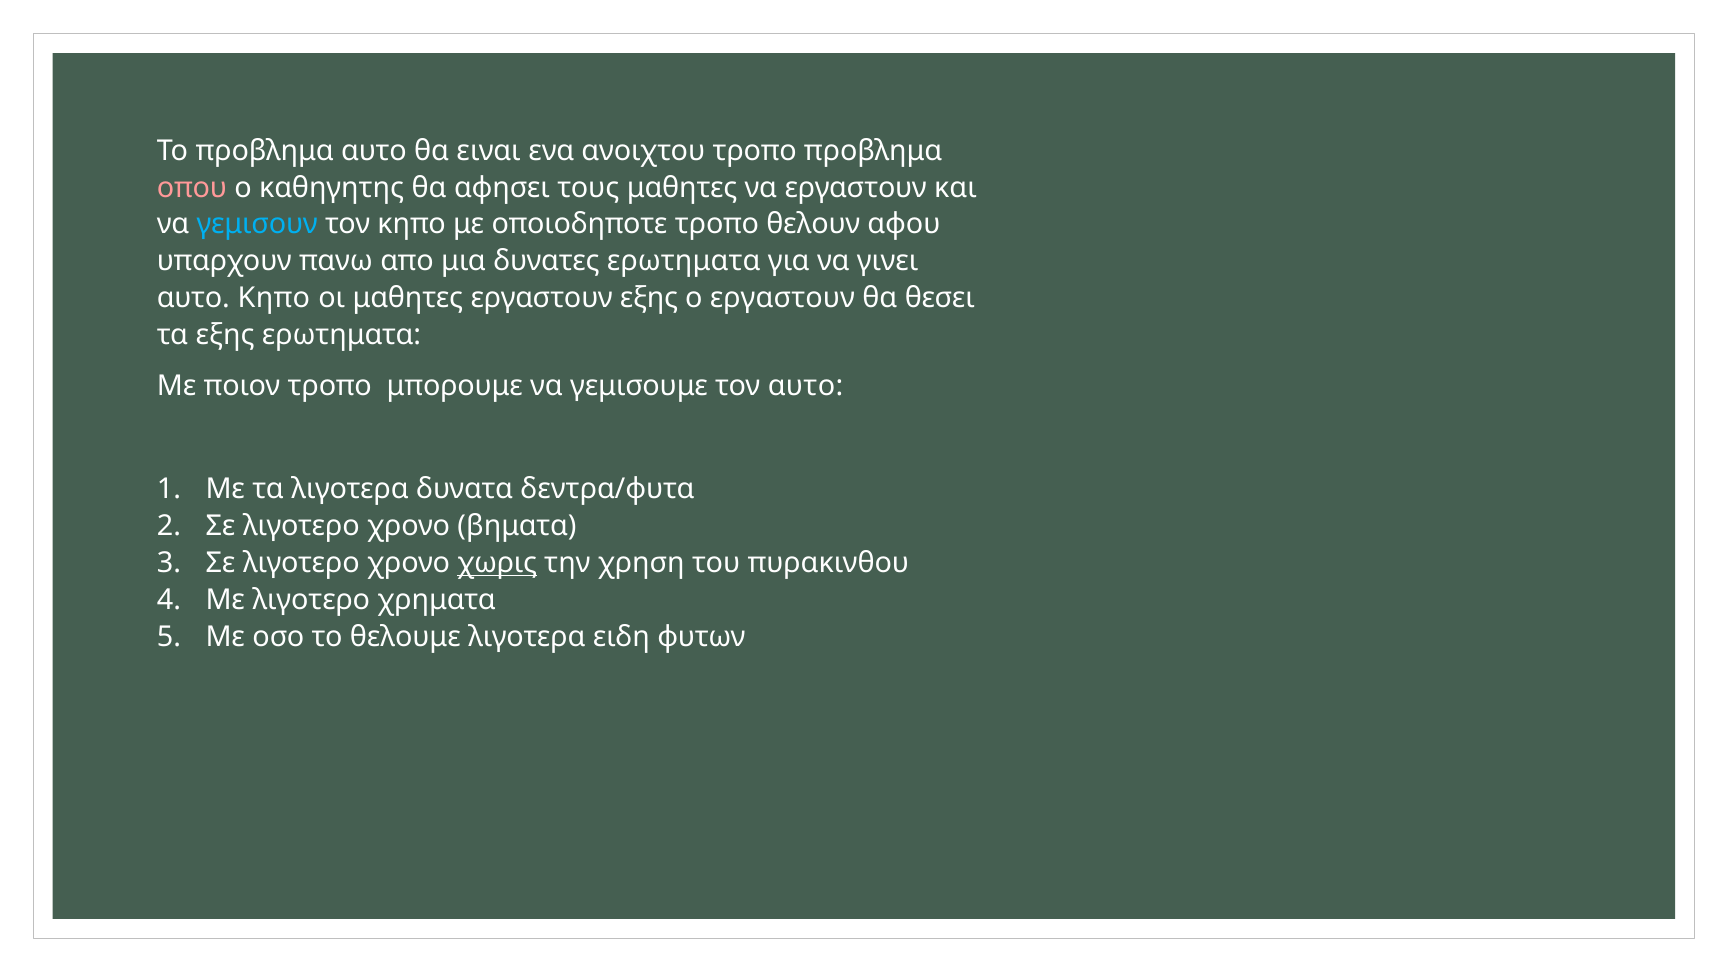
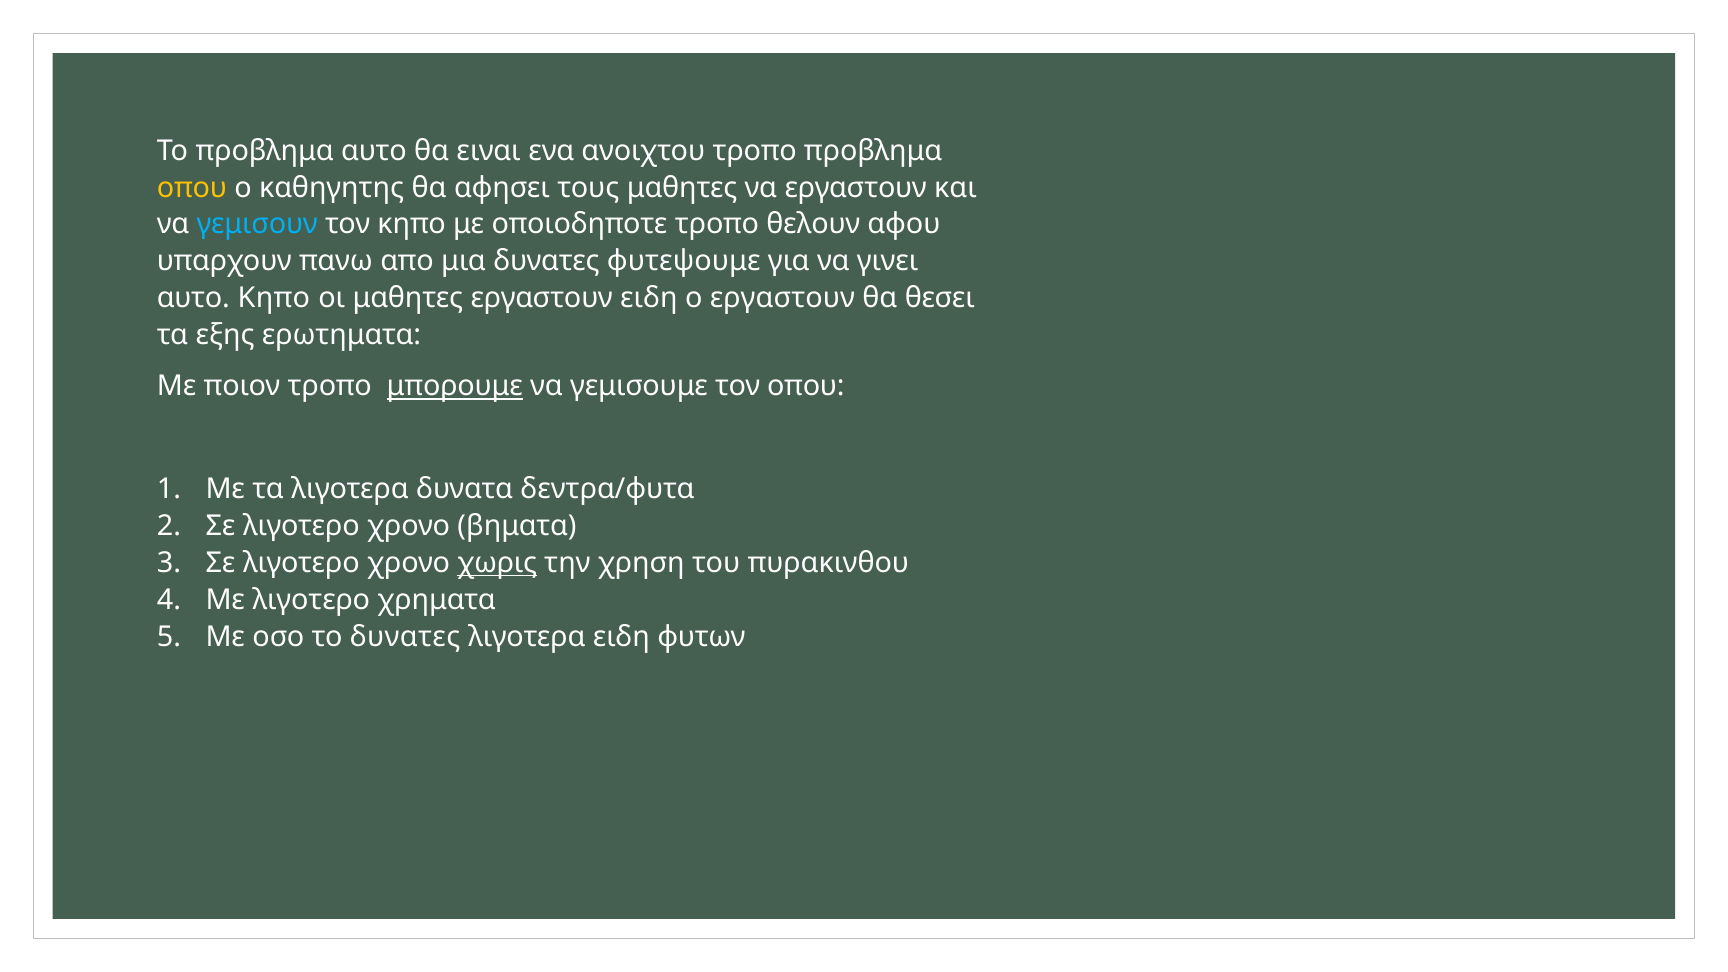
οπου colour: pink -> yellow (192, 188)
δυνατες ερωτηματα: ερωτηματα -> φυτεψουμε (684, 261)
εργαστουν εξης: εξης -> ειδη (649, 298)
μπορουμε underline: none -> present (455, 386)
τον αυτο: αυτο -> οπου (806, 386)
το θελουμε: θελουμε -> δυνατες (405, 637)
